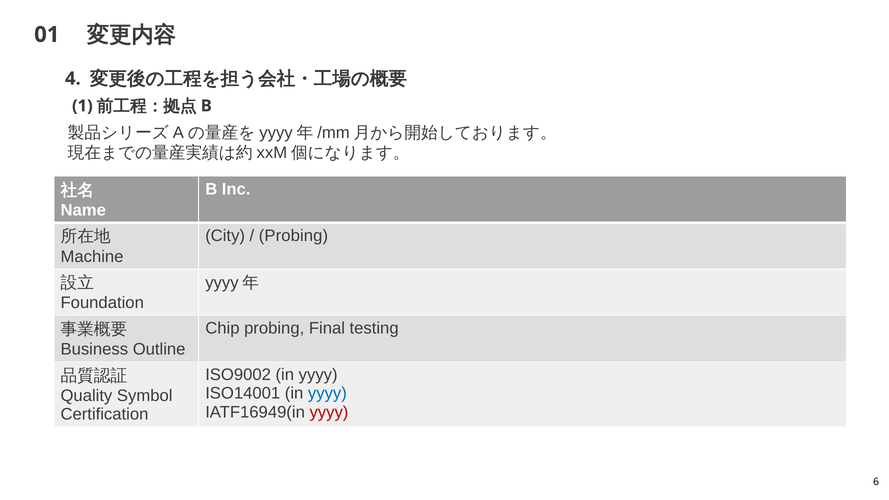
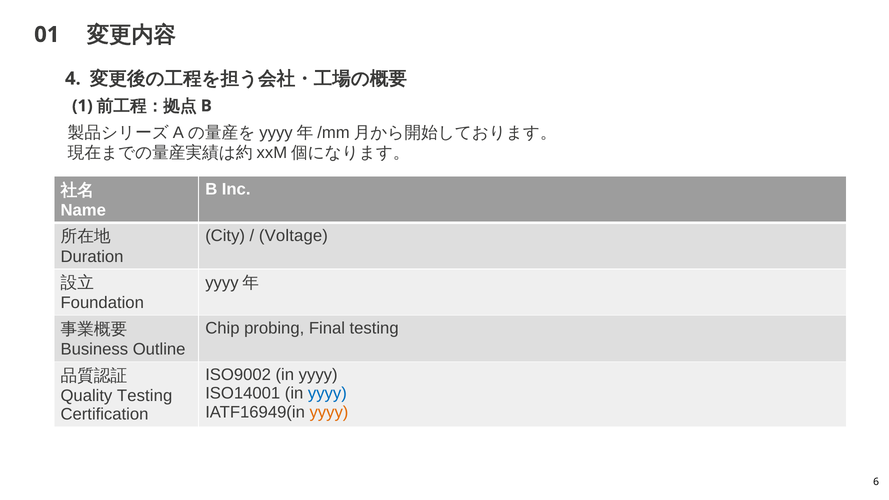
Probing: Probing -> Voltage (293, 236)
Machine: Machine -> Duration (92, 257)
Quality Symbol: Symbol -> Testing (145, 396)
yyyy colour: red -> orange (329, 412)
